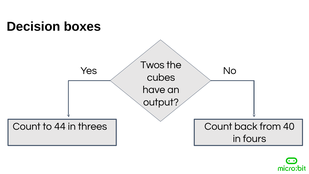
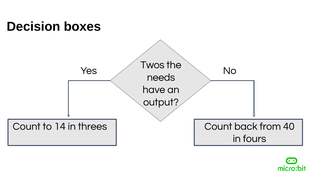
cubes: cubes -> needs (161, 77)
44: 44 -> 14 (60, 126)
